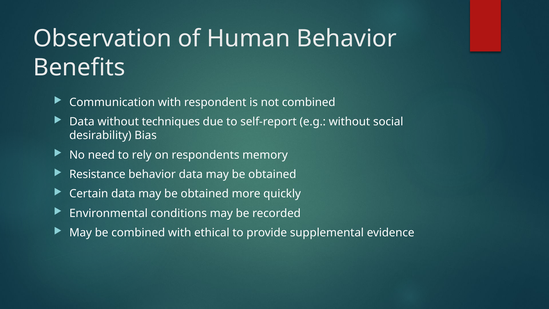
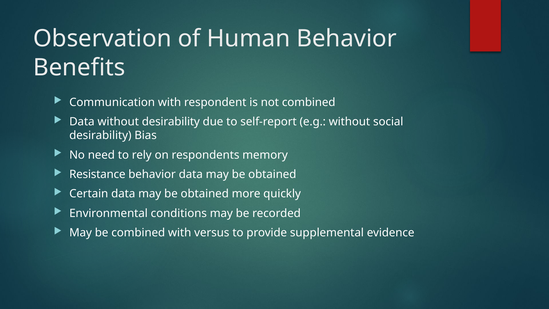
without techniques: techniques -> desirability (171, 122)
ethical: ethical -> versus (212, 233)
